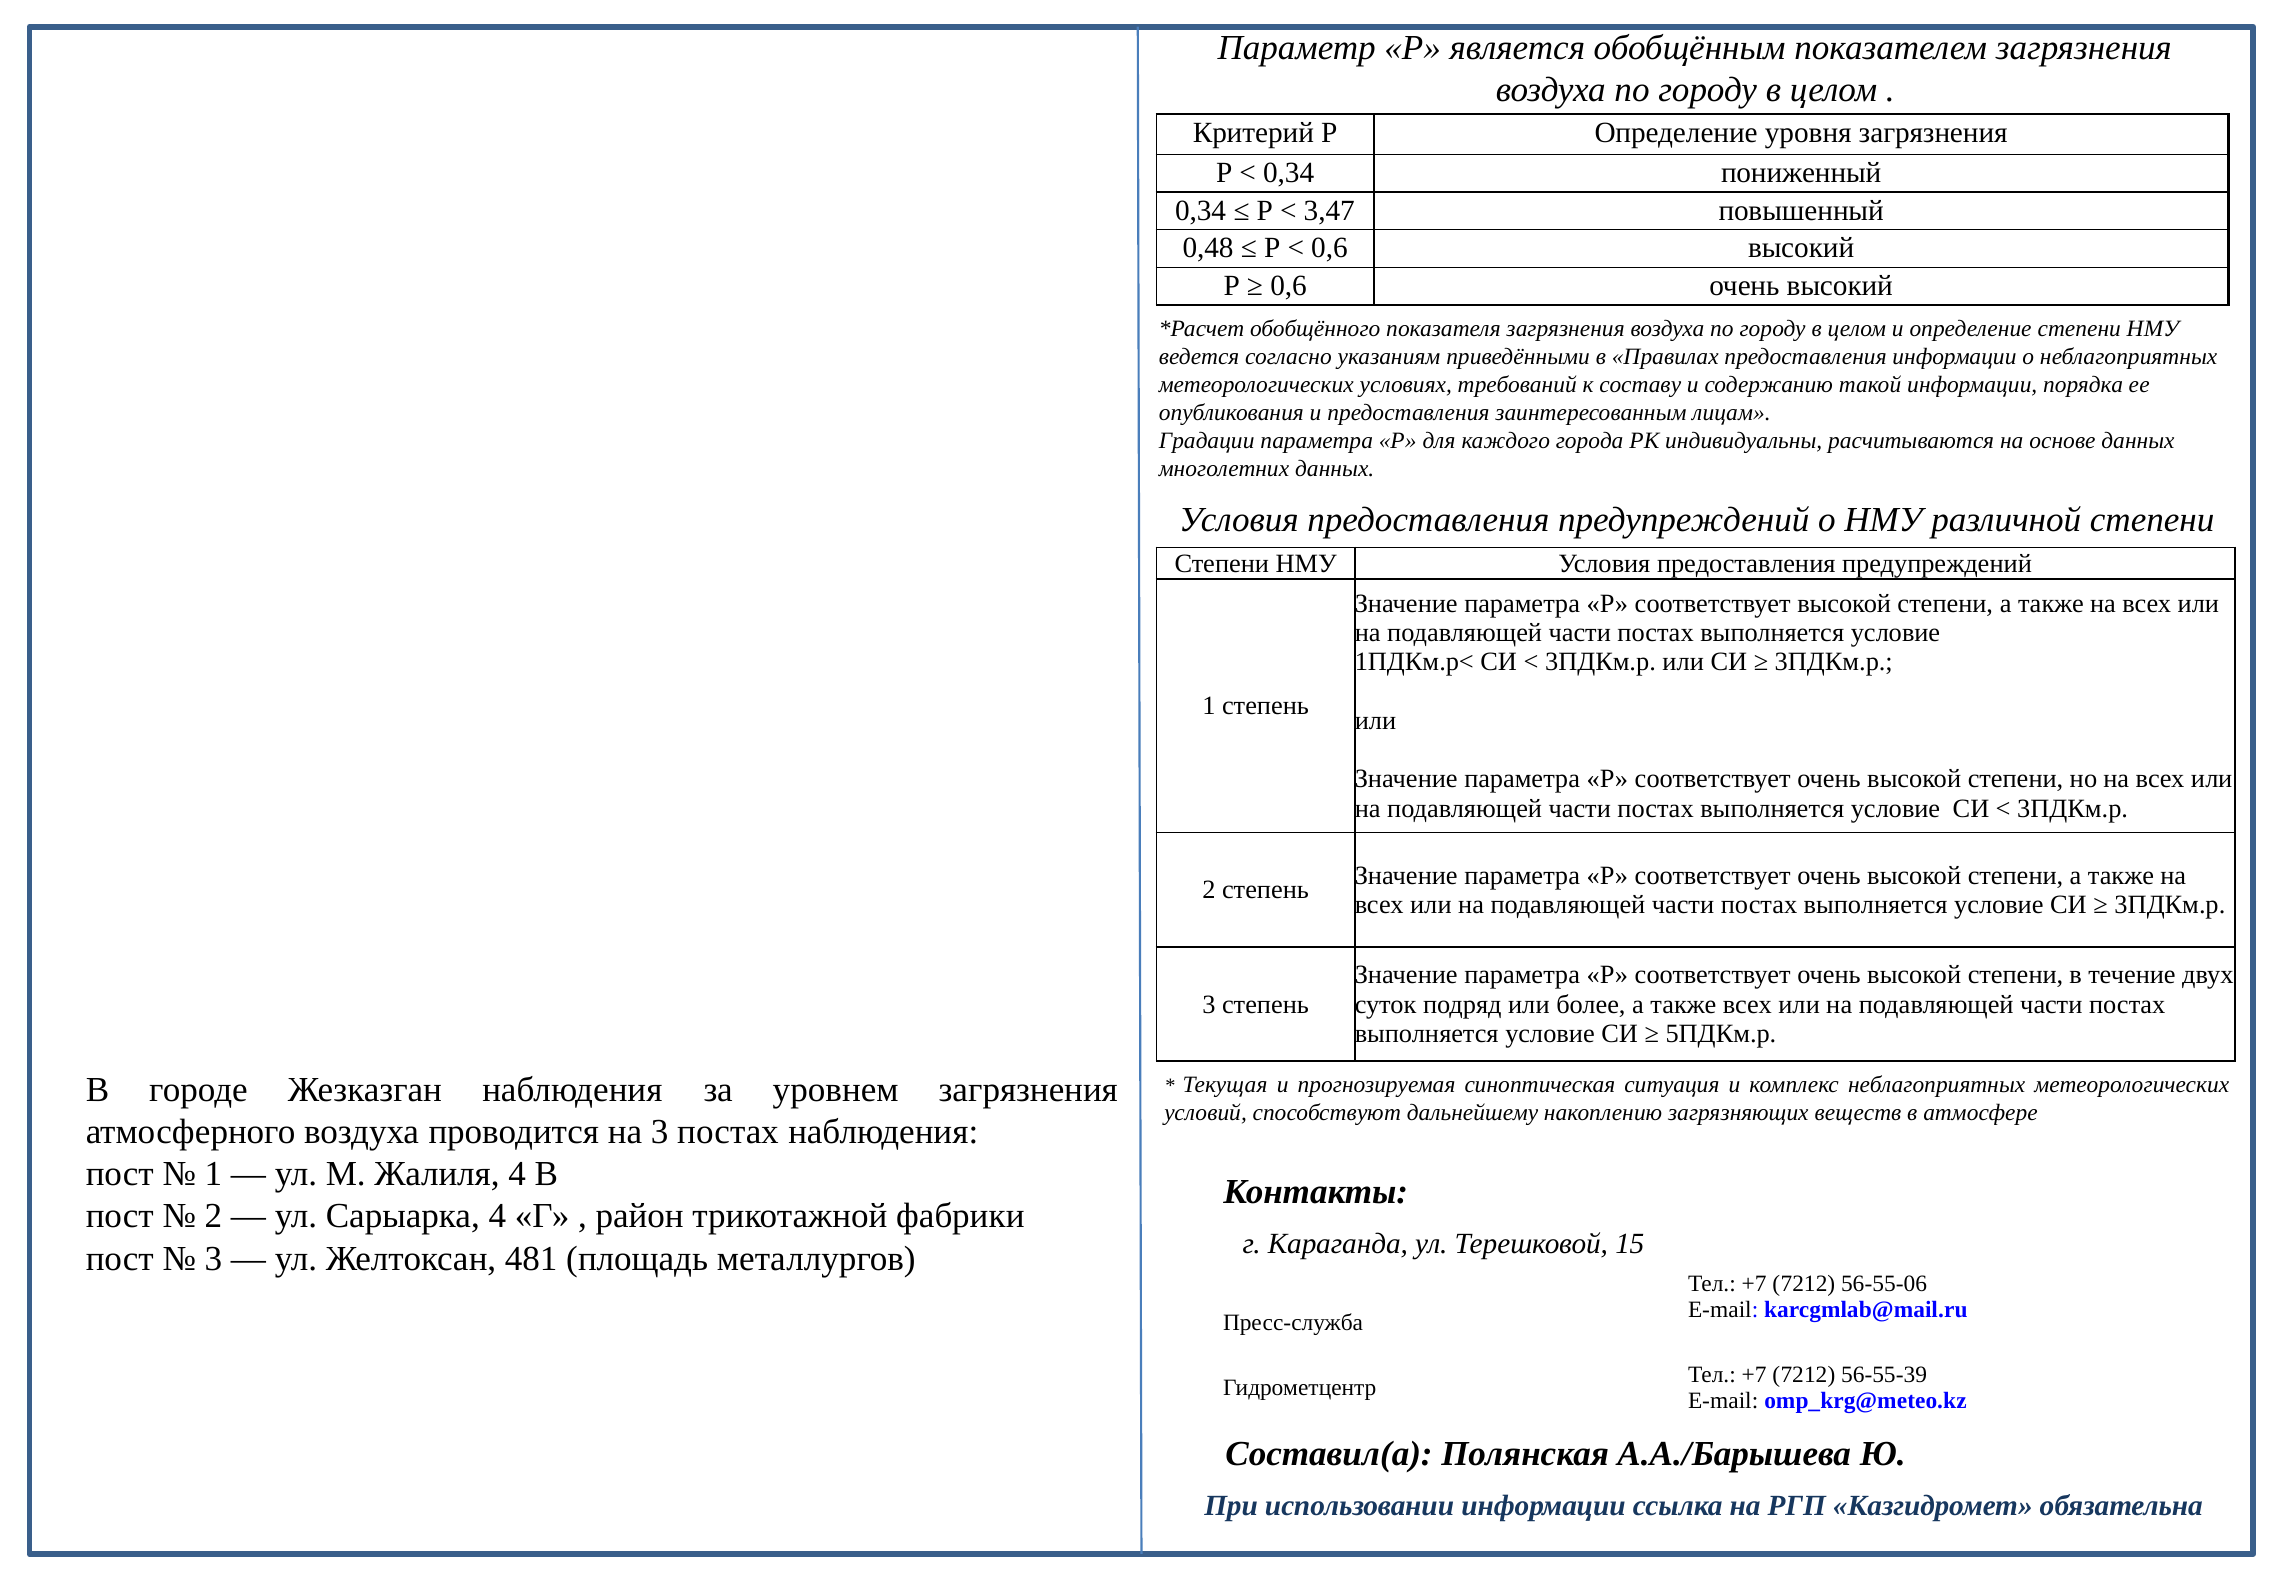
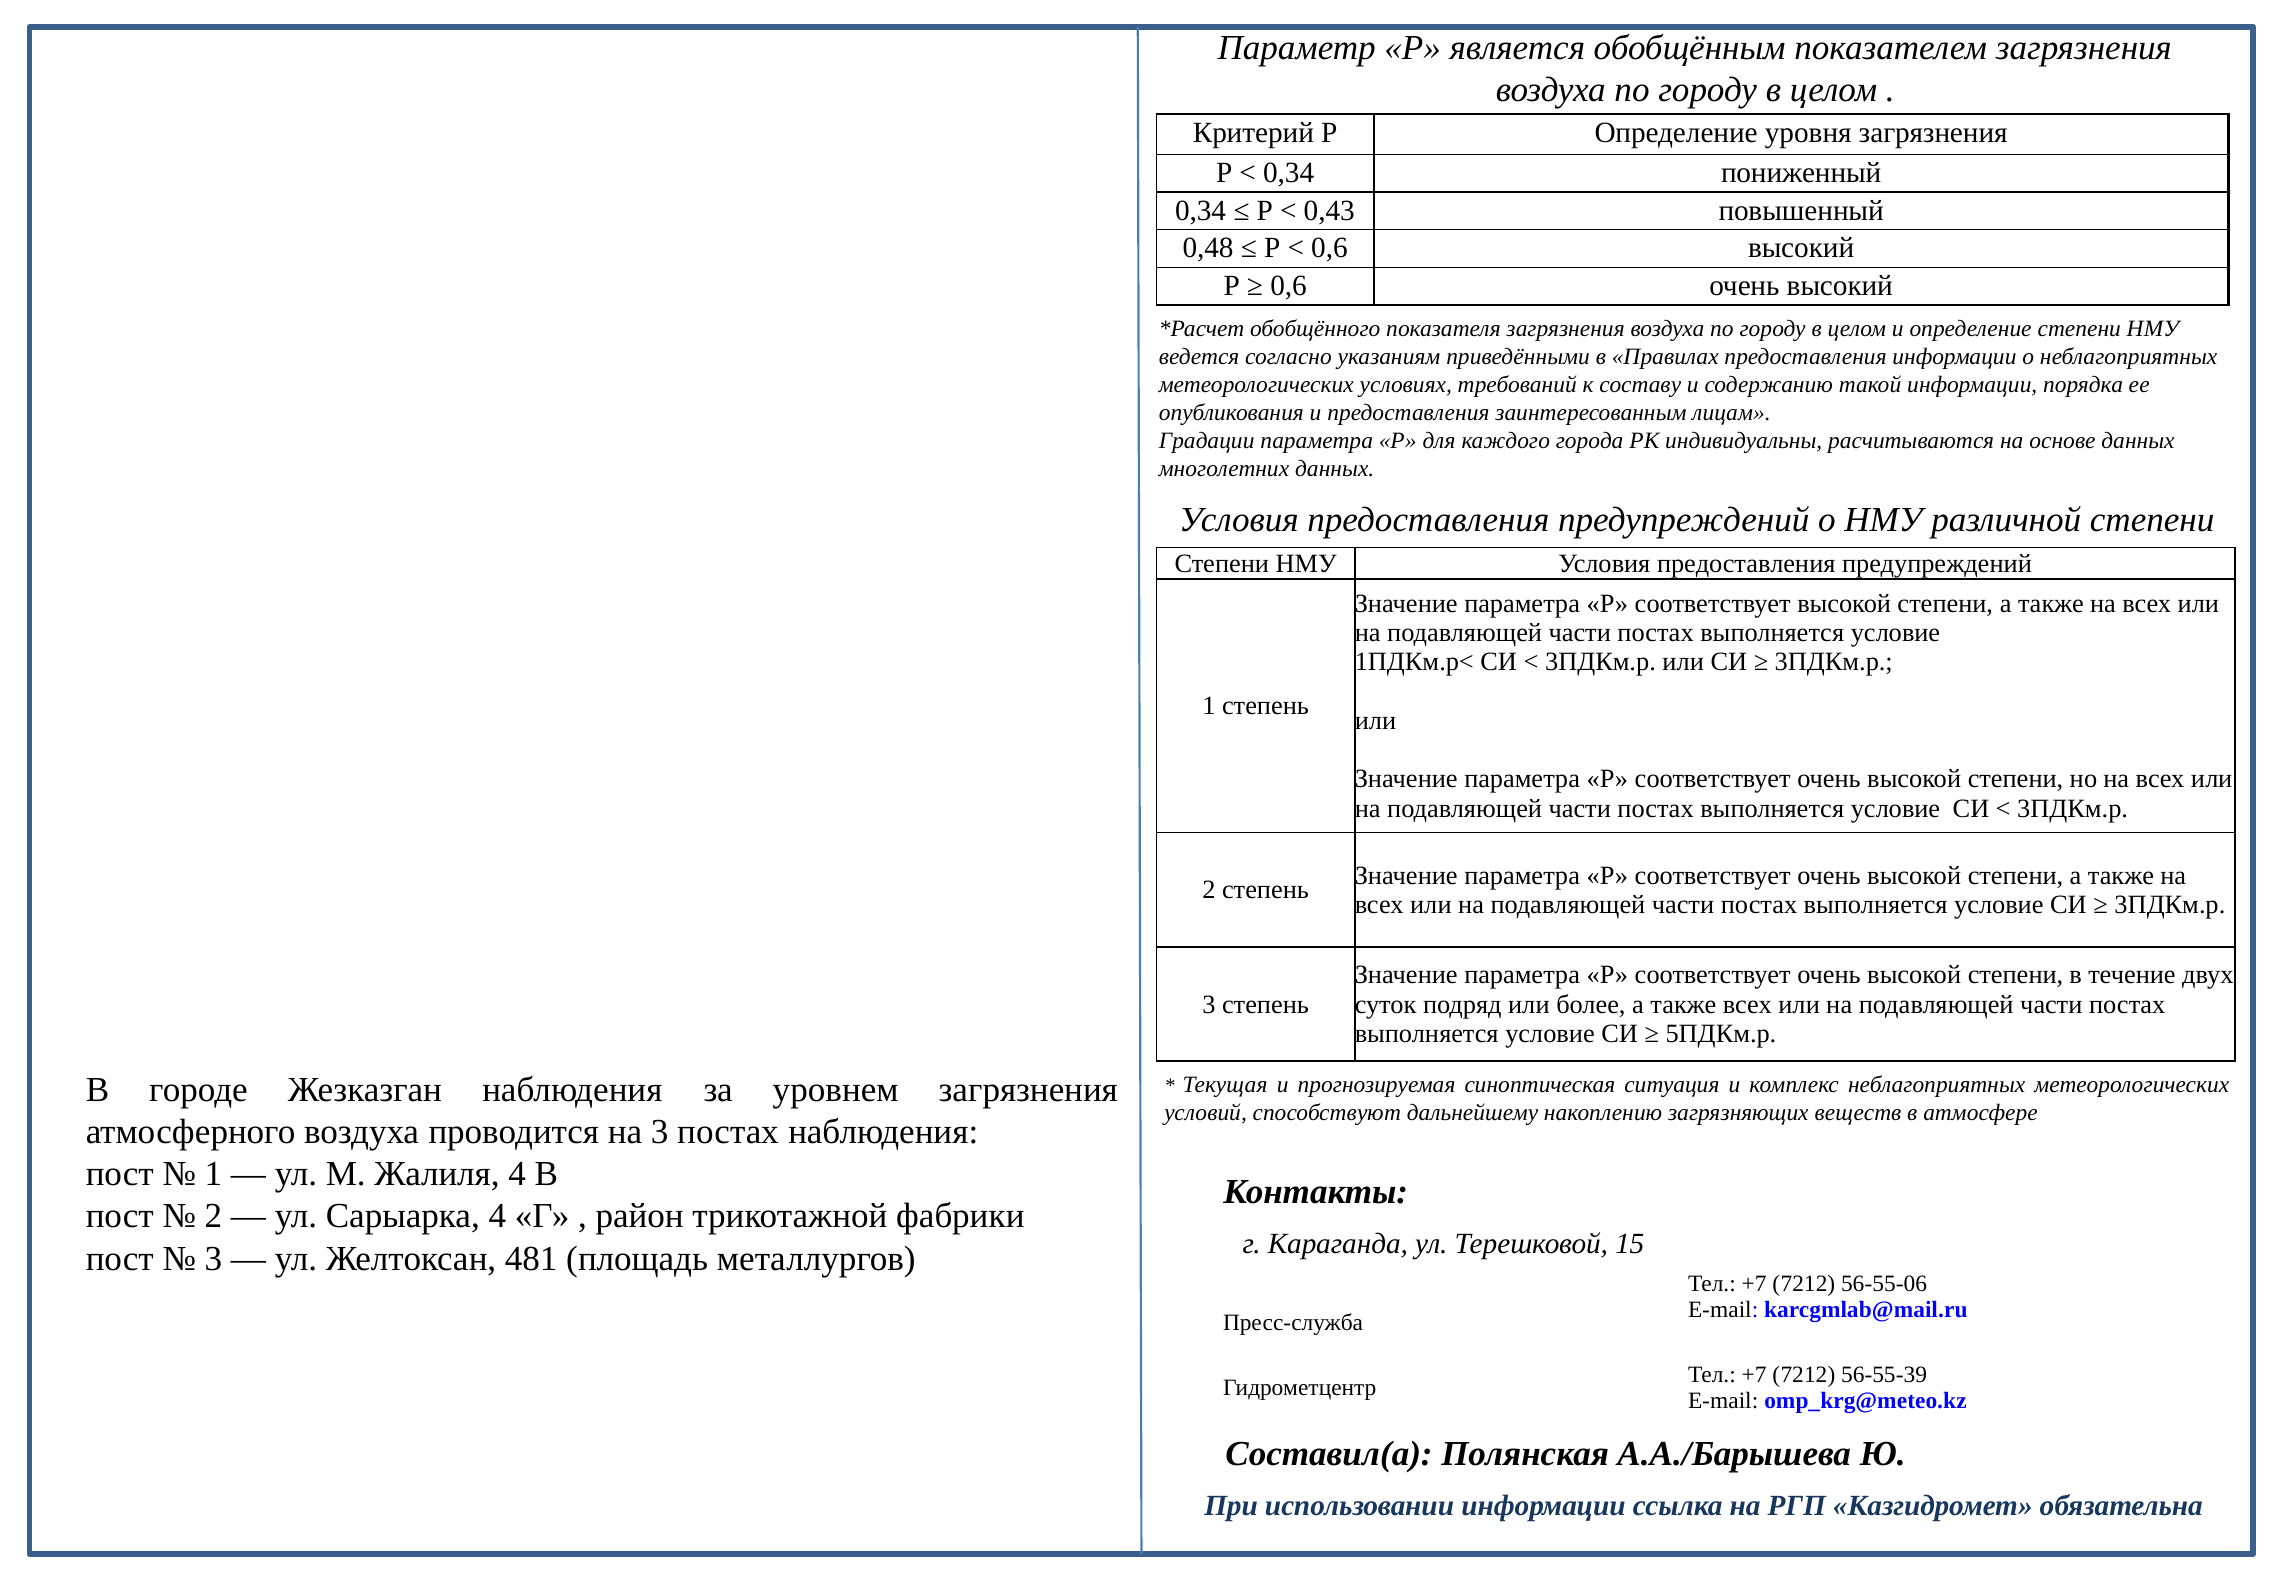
3,47: 3,47 -> 0,43 (1329, 210)
